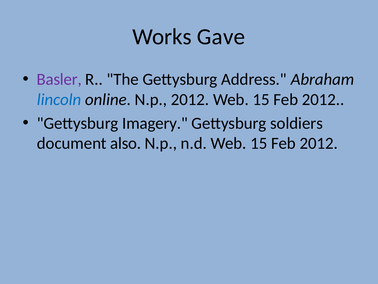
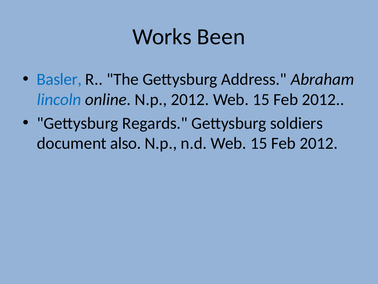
Gave: Gave -> Been (221, 37)
Basler colour: purple -> blue (59, 79)
Imagery: Imagery -> Regards (155, 123)
